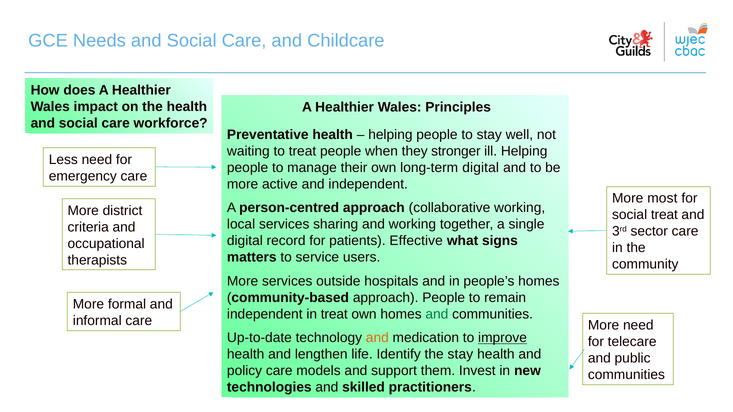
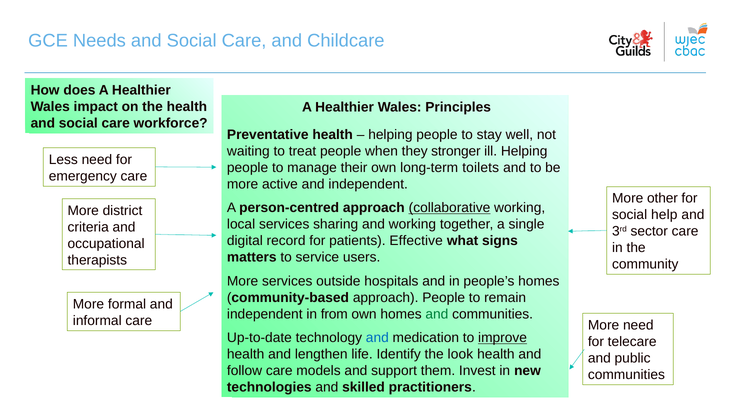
long-term digital: digital -> toilets (481, 168)
most: most -> other (662, 199)
collaborative underline: none -> present (450, 208)
social treat: treat -> help (664, 215)
in treat: treat -> from (334, 314)
and colour: orange -> blue (377, 338)
the stay: stay -> look (460, 355)
policy: policy -> follow (245, 371)
